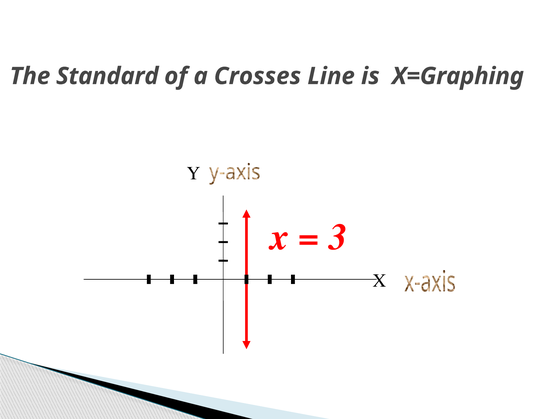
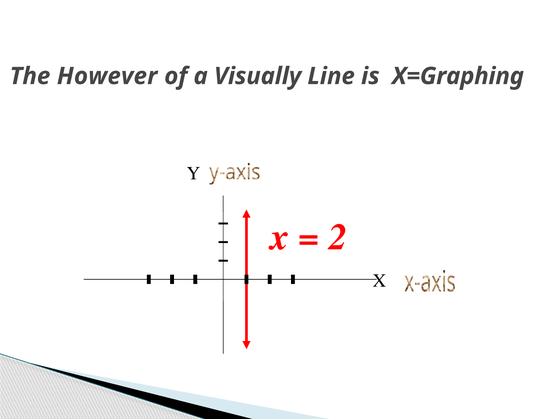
Standard: Standard -> However (107, 76)
Crosses: Crosses -> Visually (258, 76)
3: 3 -> 2 (338, 237)
